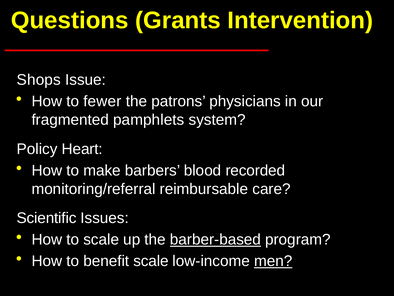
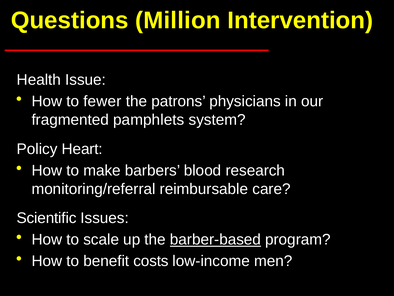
Grants: Grants -> Million (178, 20)
Shops: Shops -> Health (39, 80)
recorded: recorded -> research (255, 170)
benefit scale: scale -> costs (151, 261)
men underline: present -> none (273, 261)
